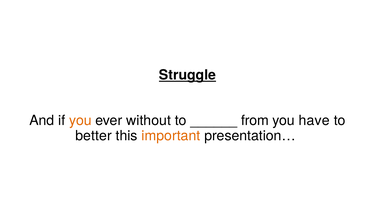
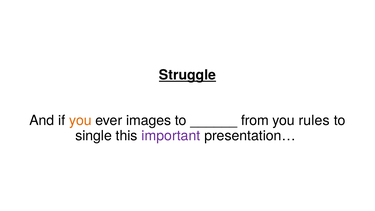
without: without -> images (149, 121)
have: have -> rules (314, 121)
better: better -> single (94, 136)
important colour: orange -> purple (171, 136)
